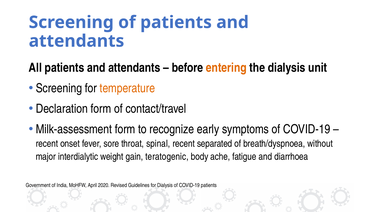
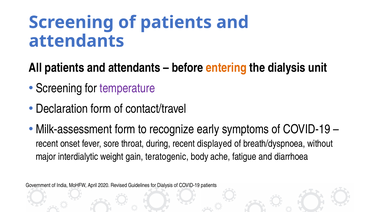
temperature colour: orange -> purple (127, 88)
spinal: spinal -> during (158, 144)
separated: separated -> displayed (215, 144)
